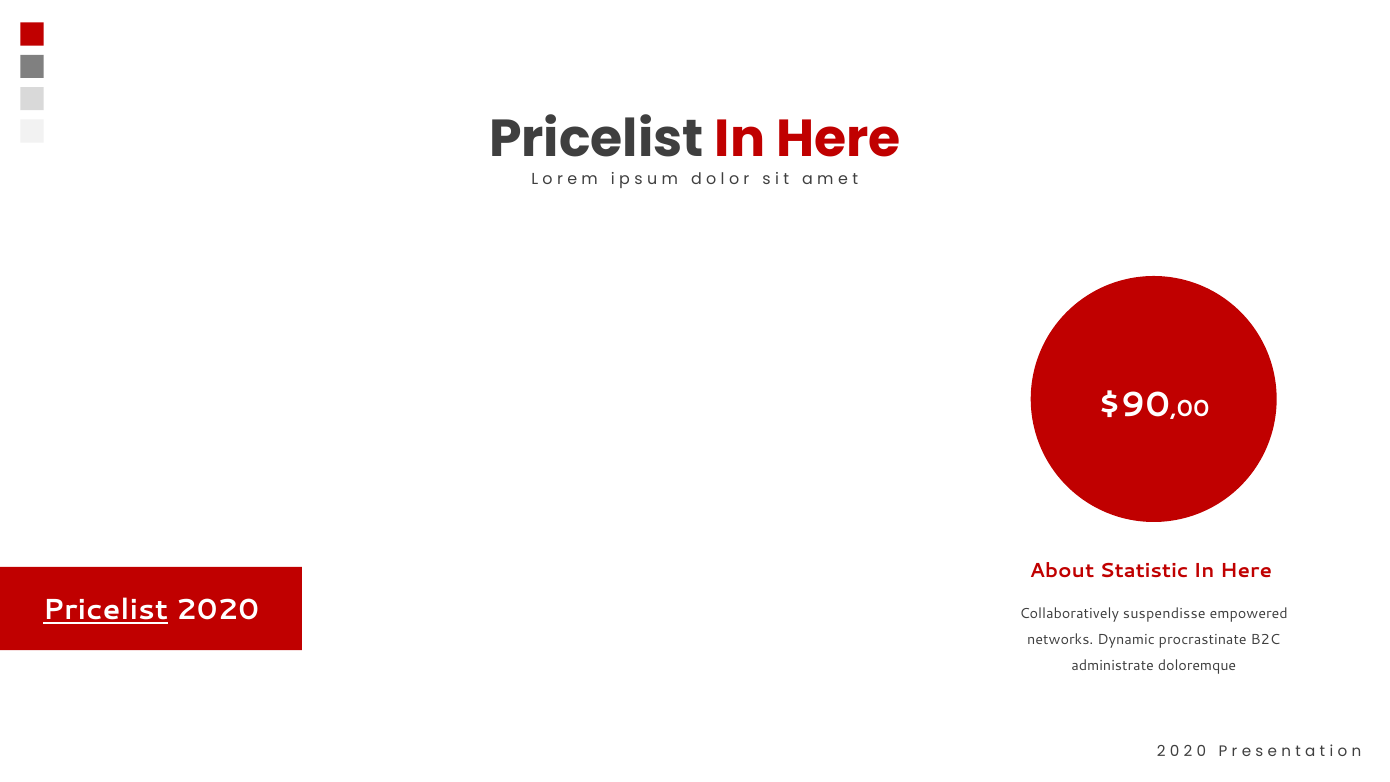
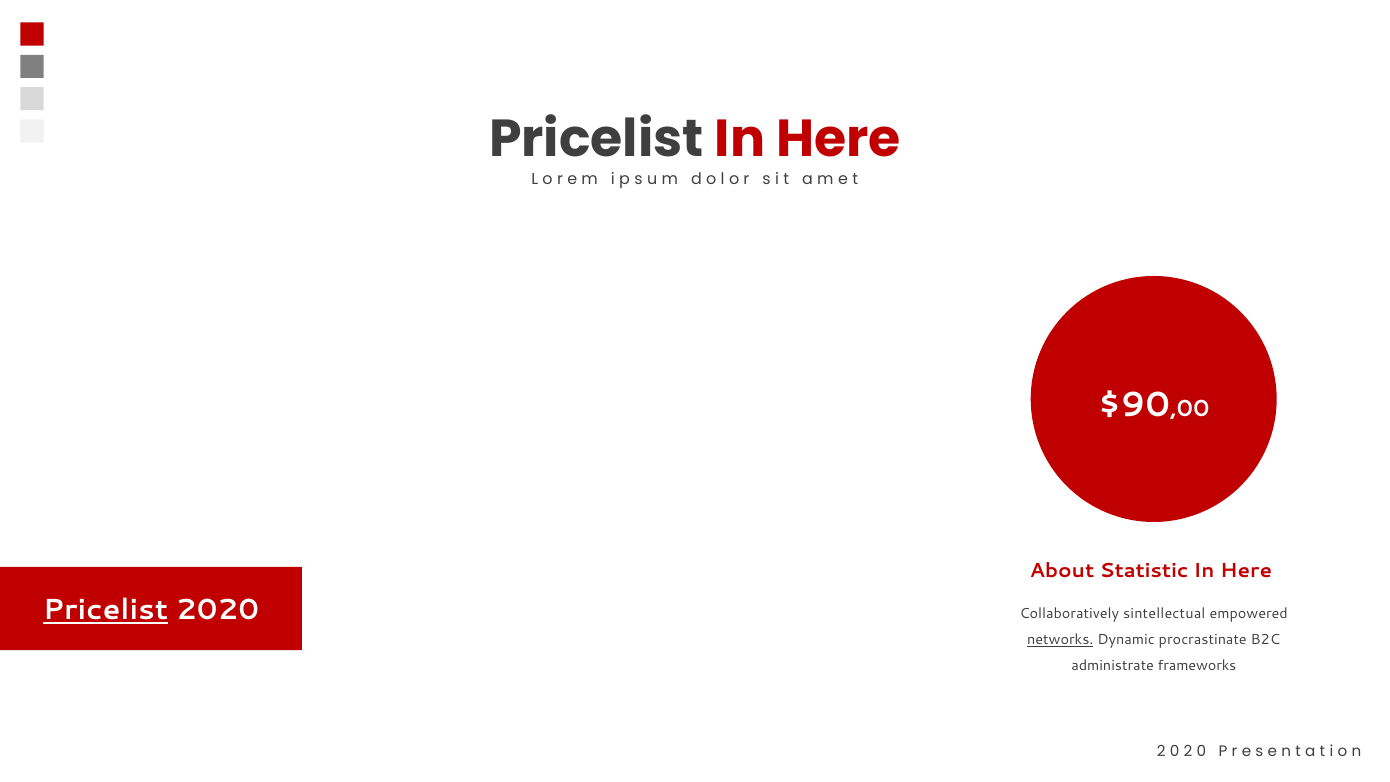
suspendisse: suspendisse -> sintellectual (1164, 614)
networks underline: none -> present (1060, 640)
doloremque: doloremque -> frameworks (1197, 666)
